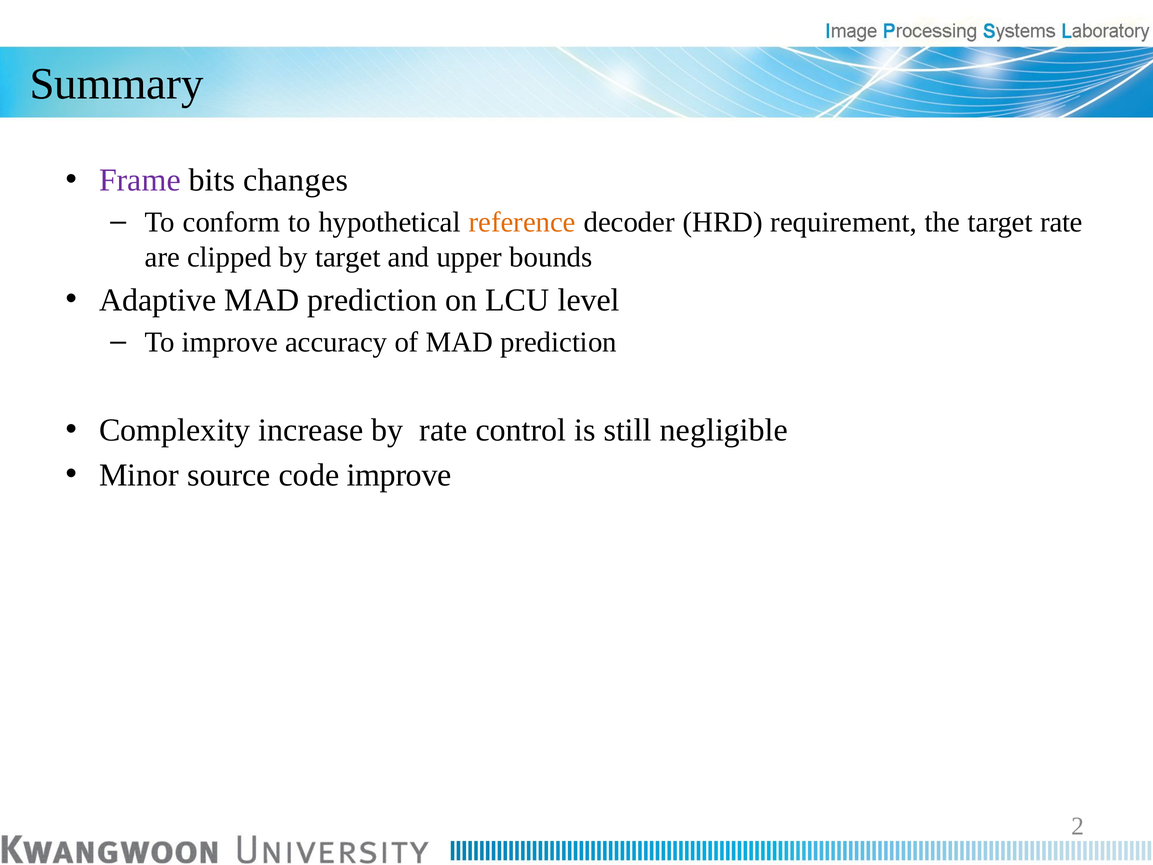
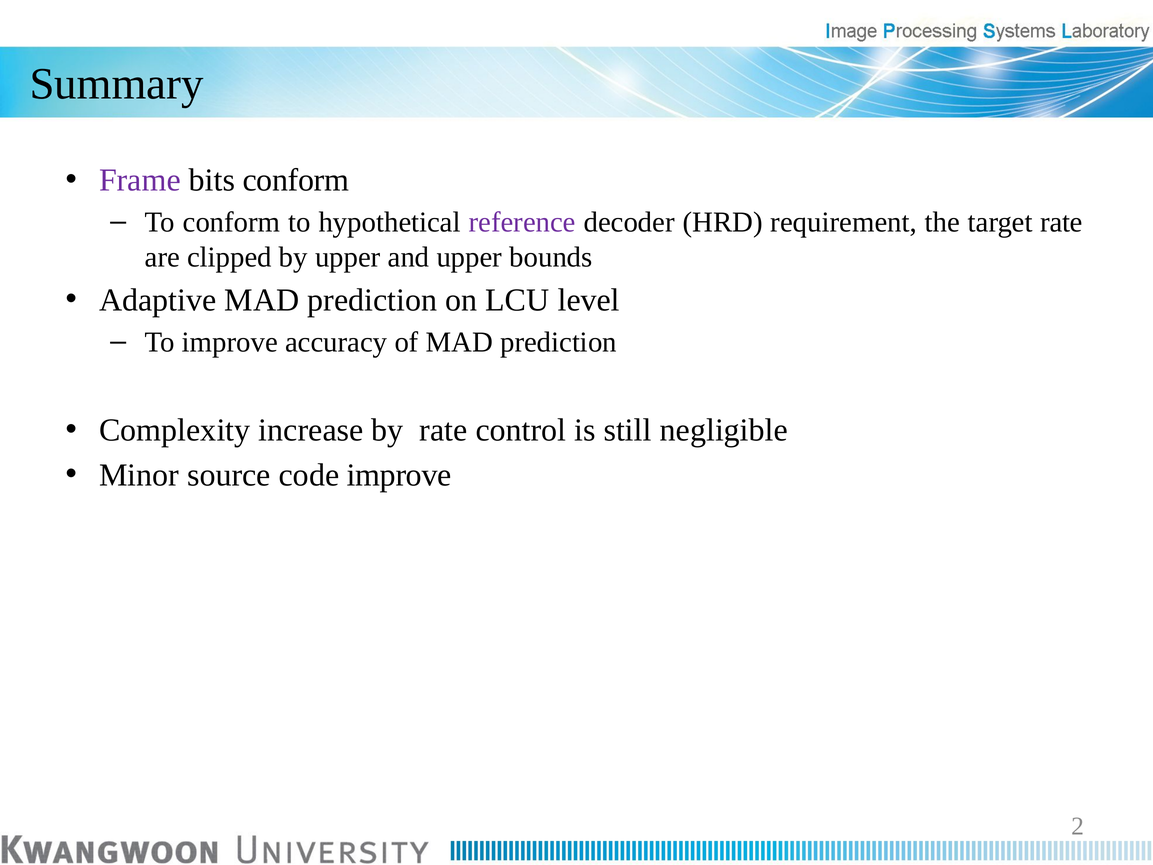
bits changes: changes -> conform (296, 180)
reference colour: orange -> purple (522, 222)
by target: target -> upper (348, 257)
